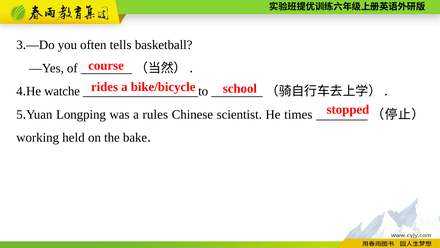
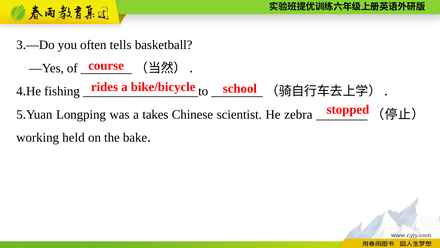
watche: watche -> fishing (62, 91)
rules: rules -> takes (155, 114)
times: times -> zebra (298, 114)
